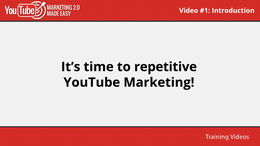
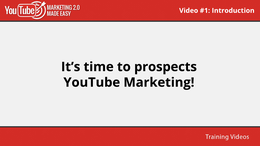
repetitive: repetitive -> prospects (165, 67)
